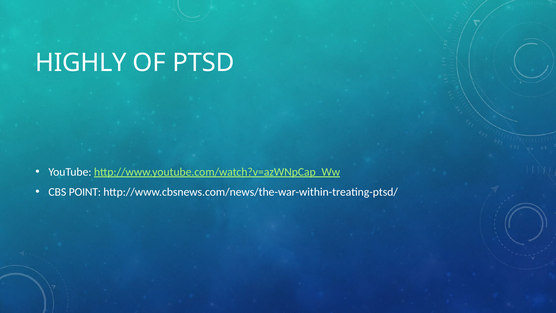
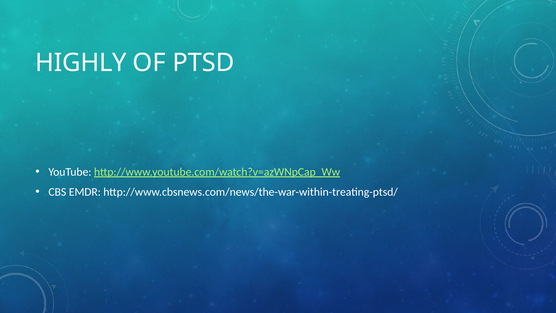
POINT: POINT -> EMDR (85, 192)
